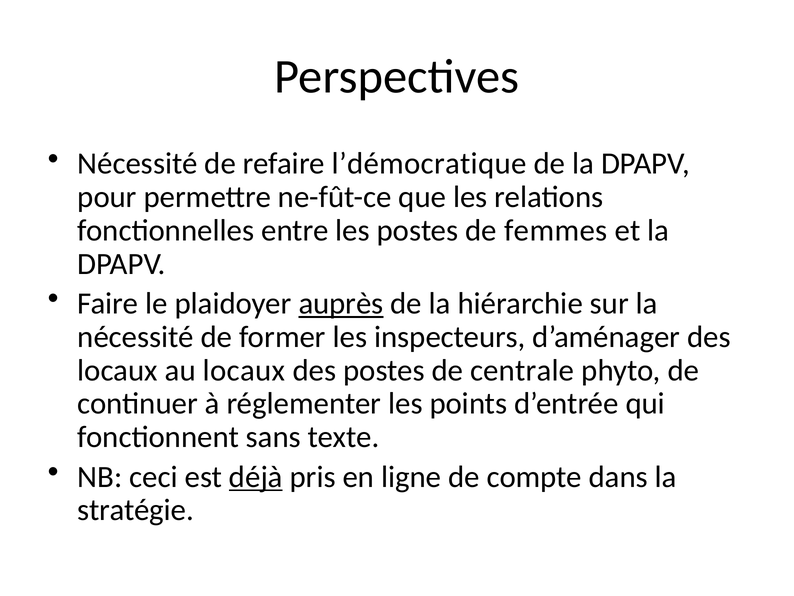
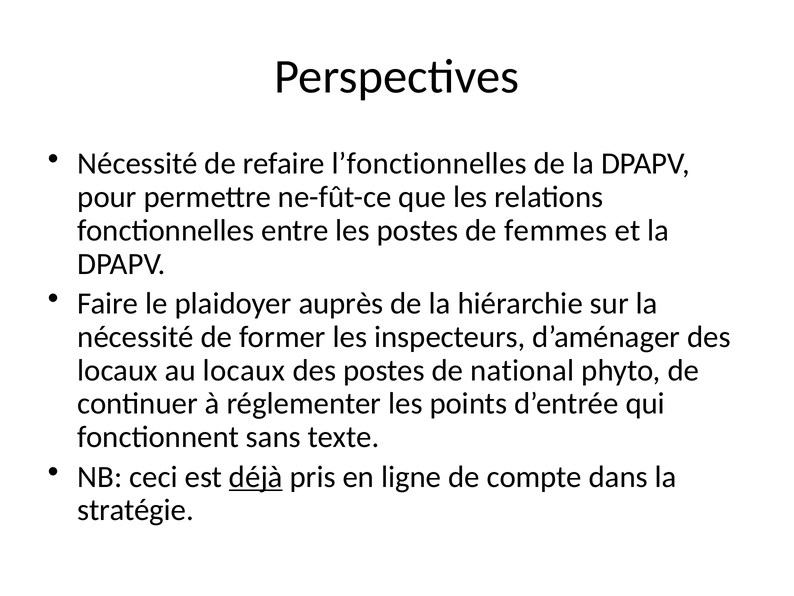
l’démocratique: l’démocratique -> l’fonctionnelles (429, 164)
auprès underline: present -> none (341, 303)
centrale: centrale -> national (522, 370)
